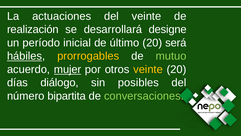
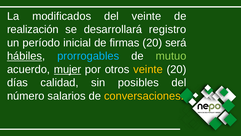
actuaciones: actuaciones -> modificados (62, 16)
designe: designe -> registro (168, 29)
último: último -> firmas (125, 43)
prorrogables colour: yellow -> light blue (88, 56)
diálogo: diálogo -> calidad (60, 82)
bipartita: bipartita -> salarios (67, 96)
conversaciones colour: light green -> yellow (144, 96)
